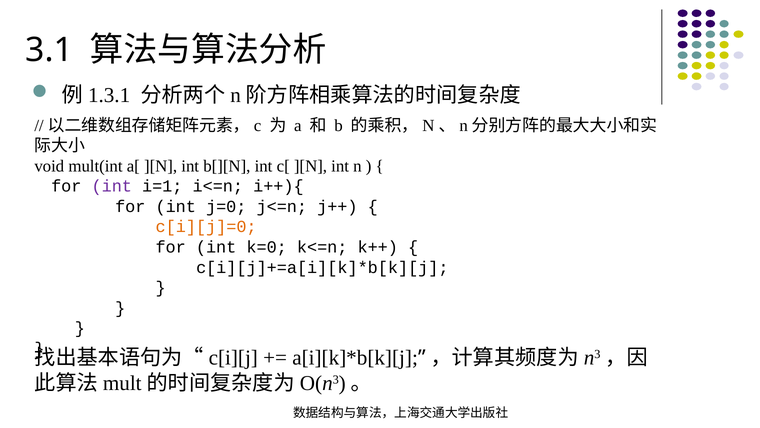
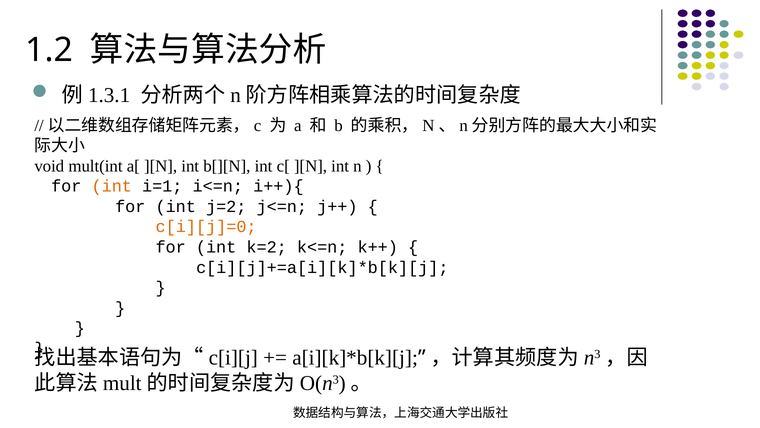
3.1: 3.1 -> 1.2 (49, 50)
int colour: purple -> orange (112, 186)
j=0: j=0 -> j=2 (226, 206)
k=0: k=0 -> k=2 (267, 247)
